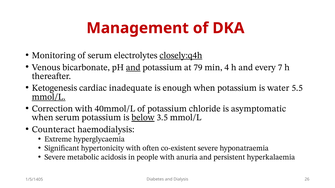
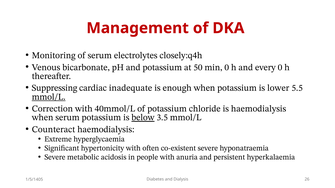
closely:q4h underline: present -> none (181, 55)
and underline: present -> none (133, 67)
79: 79 -> 50 (198, 67)
min 4: 4 -> 0 (227, 67)
every 7: 7 -> 0 (280, 67)
Ketogenesis: Ketogenesis -> Suppressing (54, 88)
water: water -> lower (278, 88)
is asymptomatic: asymptomatic -> haemodialysis (259, 109)
